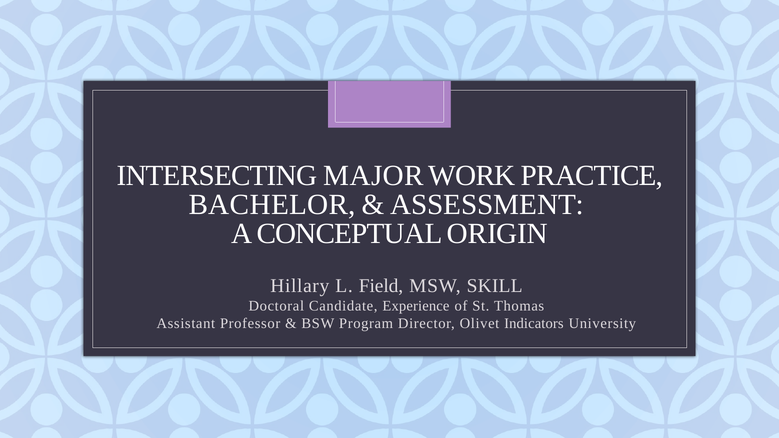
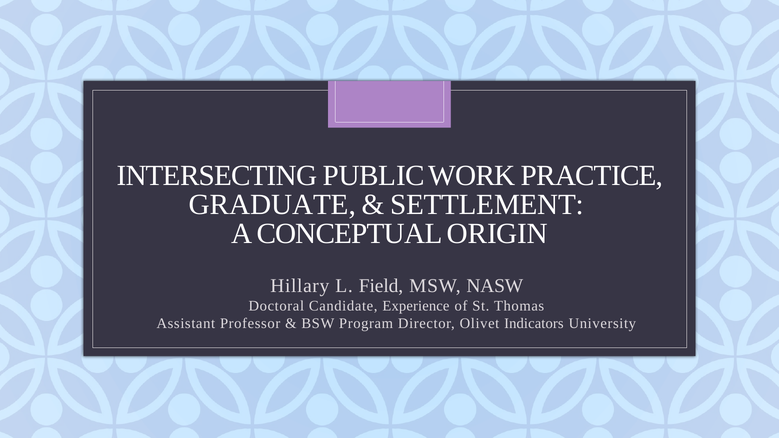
MAJOR: MAJOR -> PUBLIC (374, 176)
BACHELOR: BACHELOR -> GRADUATE (272, 205)
ASSESSMENT: ASSESSMENT -> SETTLEMENT (487, 205)
SKILL: SKILL -> NASW (495, 286)
